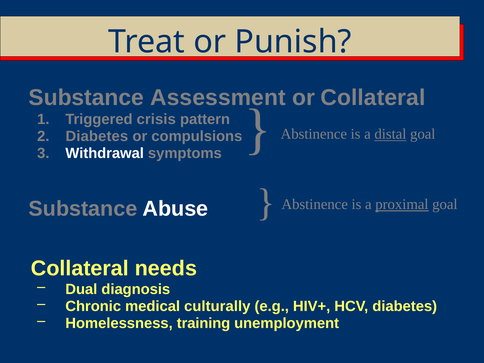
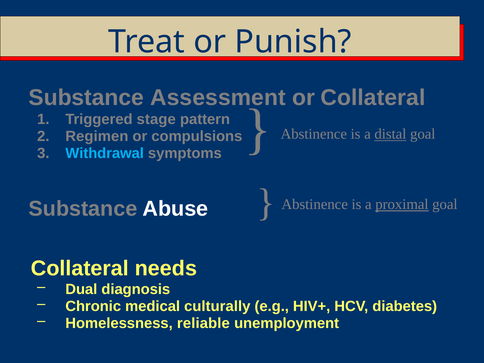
crisis: crisis -> stage (156, 119)
Diabetes: Diabetes -> Regimen (97, 136)
Withdrawal colour: white -> light blue (105, 153)
training: training -> reliable (203, 323)
